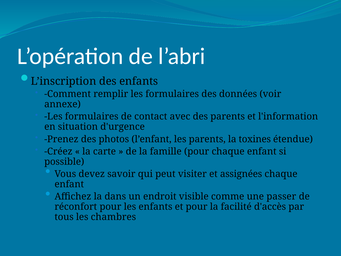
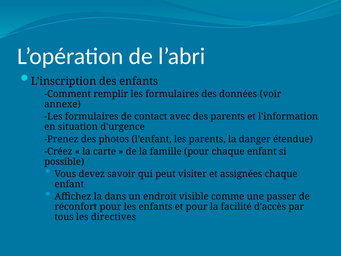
toxines: toxines -> danger (255, 139)
chambres: chambres -> directives (113, 217)
